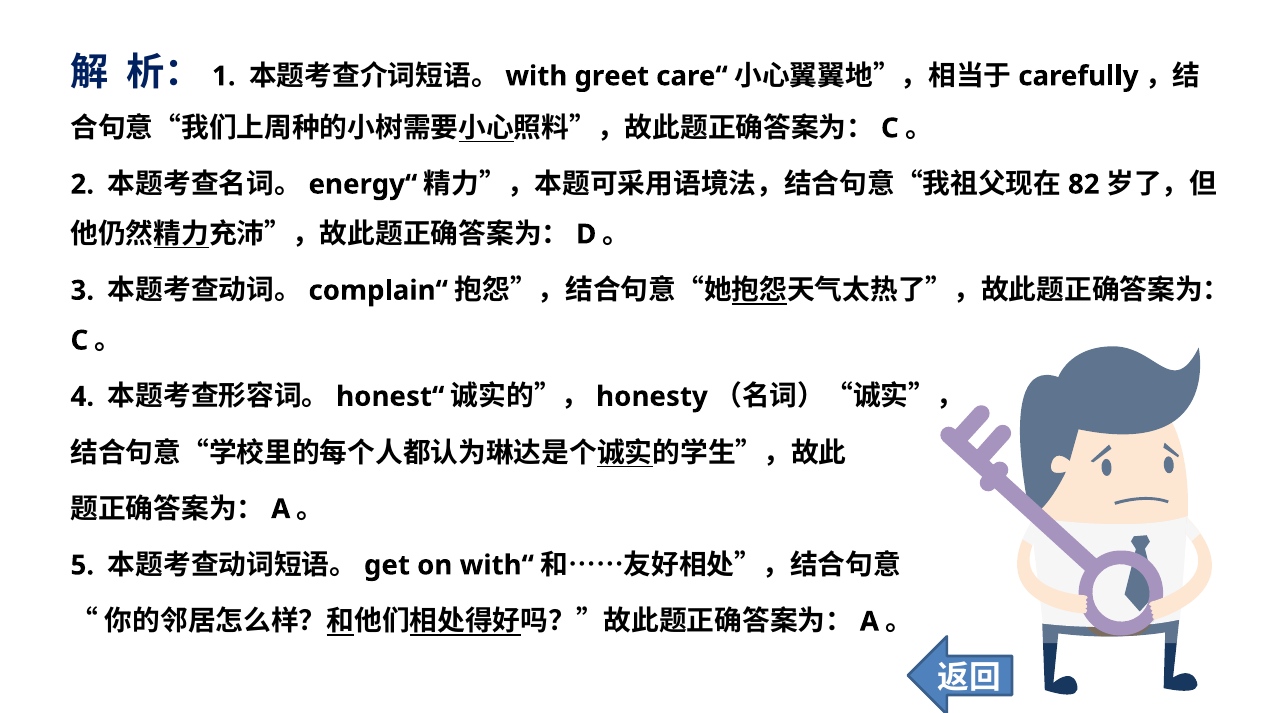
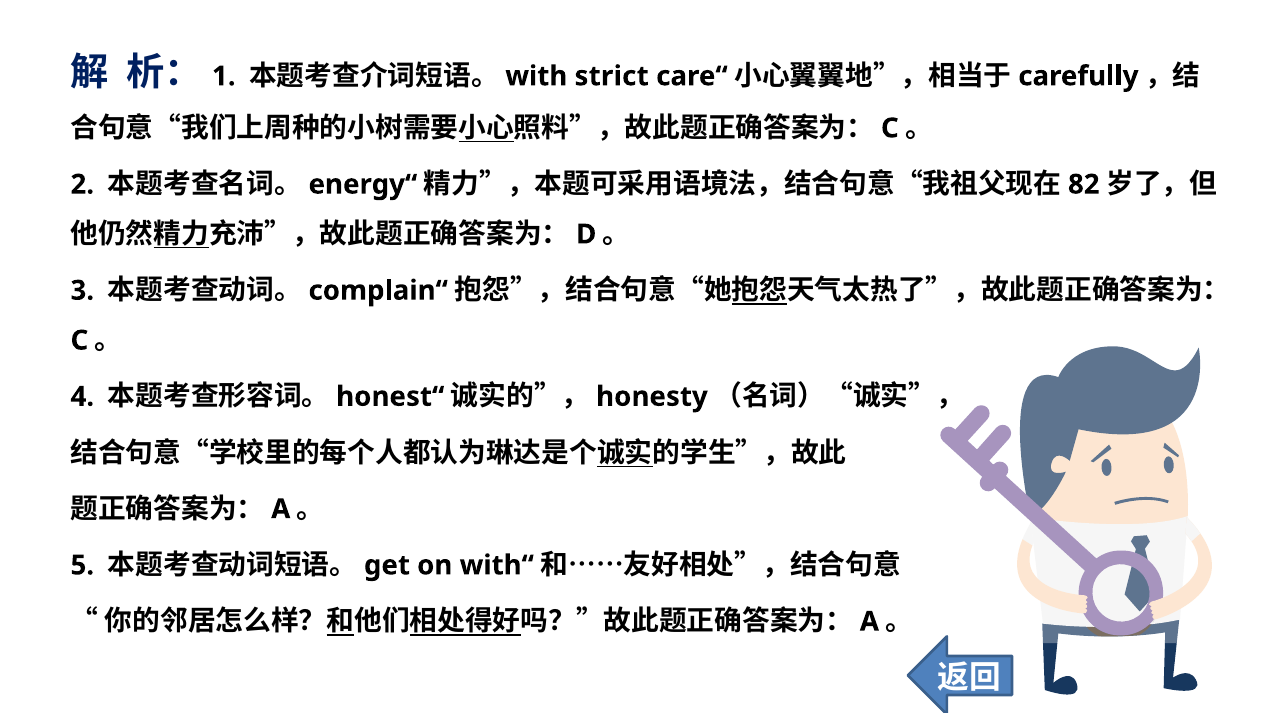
greet: greet -> strict (612, 76)
